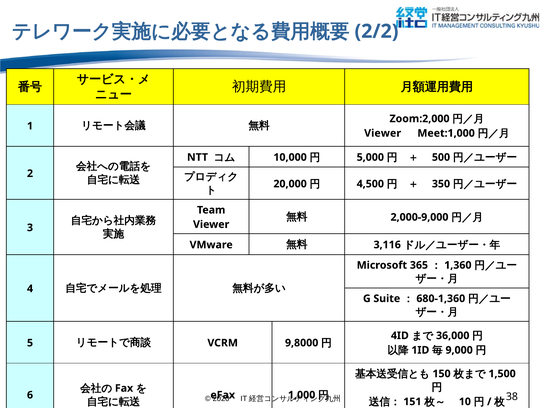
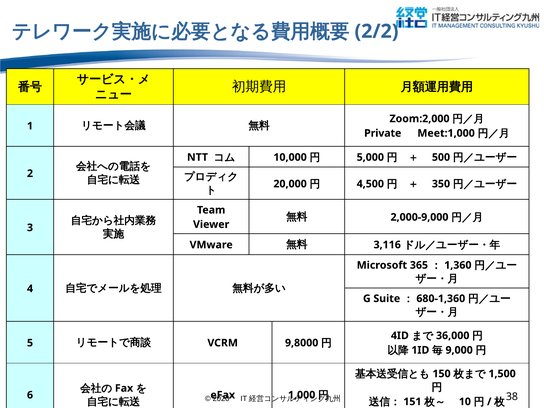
Viewer: Viewer -> Private (383, 133)
